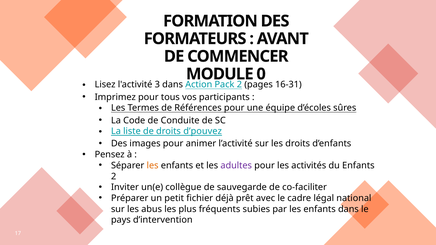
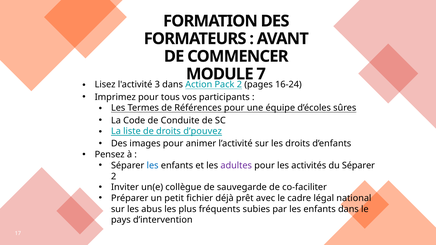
0: 0 -> 7 (261, 74)
16-31: 16-31 -> 16-24 (288, 85)
les colour: orange -> blue (153, 166)
du Enfants: Enfants -> Séparer (358, 166)
